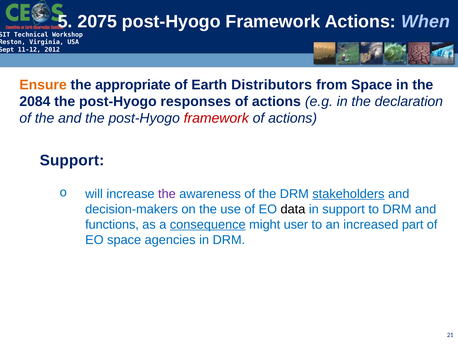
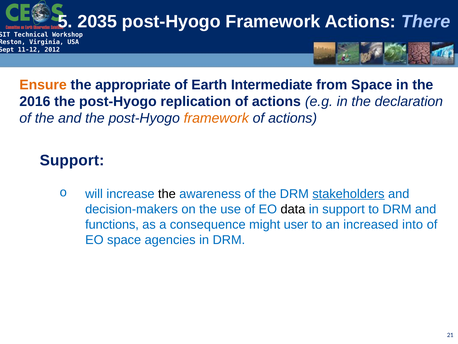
2075: 2075 -> 2035 (97, 22)
When: When -> There (426, 22)
Distributors: Distributors -> Intermediate (272, 85)
2084: 2084 -> 2016 (35, 101)
responses: responses -> replication (196, 101)
framework colour: red -> orange (216, 118)
the colour: purple -> black (167, 194)
consequence underline: present -> none (208, 224)
part: part -> into (413, 224)
